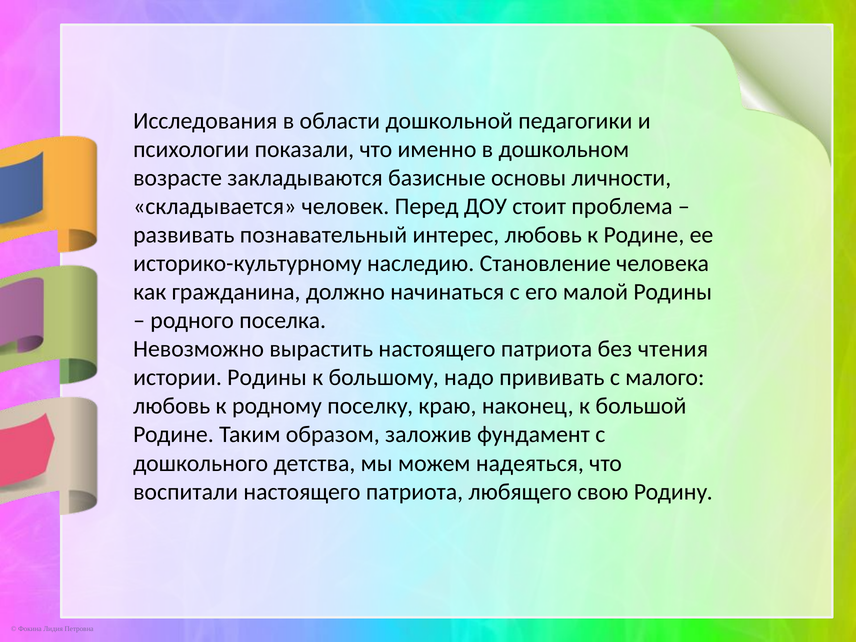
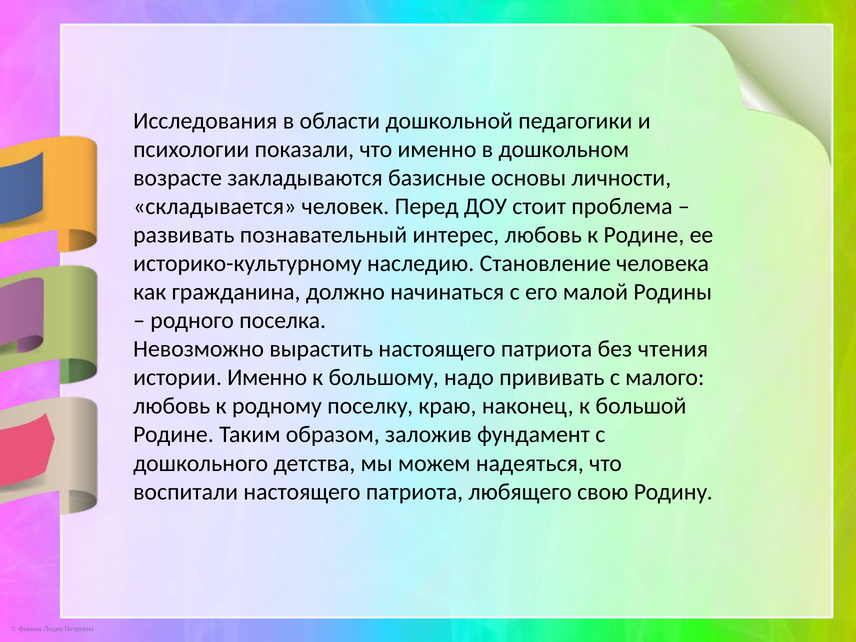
истории Родины: Родины -> Именно (267, 378)
